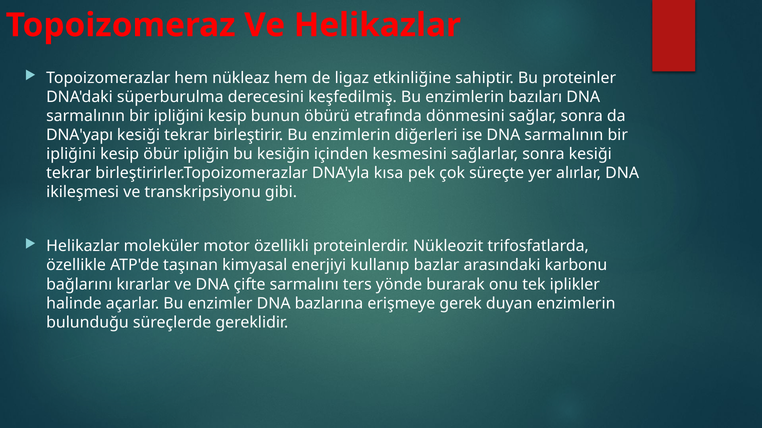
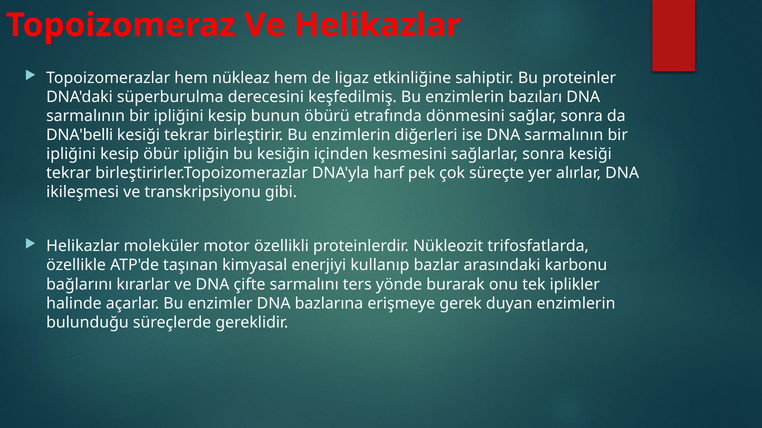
DNA'yapı: DNA'yapı -> DNA'belli (80, 135)
kısa: kısa -> harf (389, 173)
